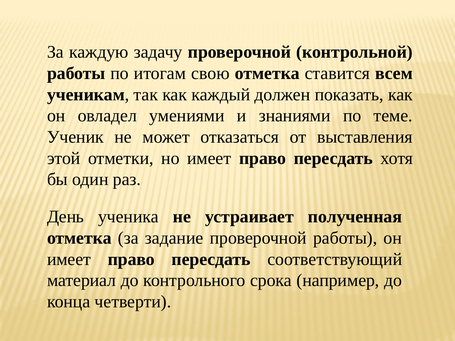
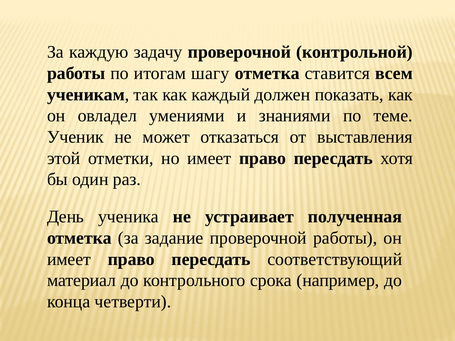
свою: свою -> шагу (210, 73)
